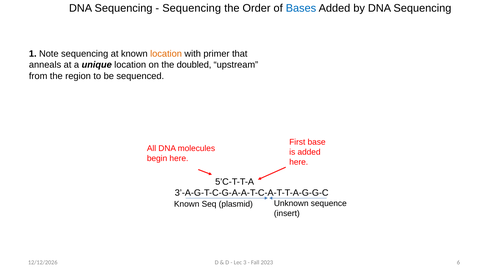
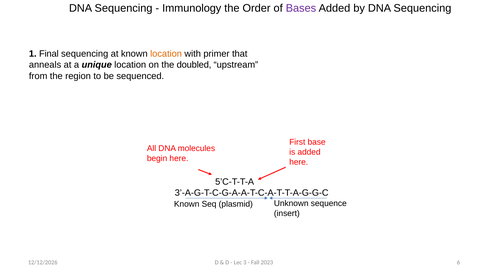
Sequencing: Sequencing -> Immunology (192, 8)
Bases colour: blue -> purple (301, 8)
Note: Note -> Final (49, 54)
